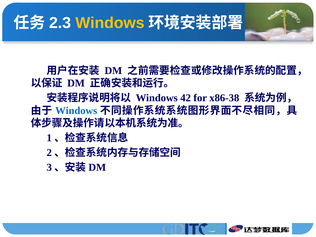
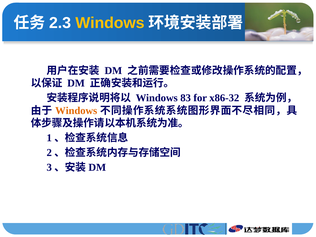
42: 42 -> 83 (186, 98)
x86-38: x86-38 -> x86-32 (224, 98)
Windows colour: blue -> orange (76, 111)
